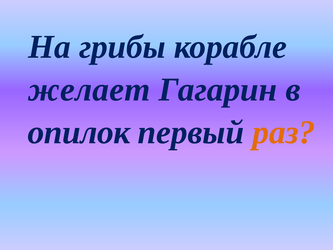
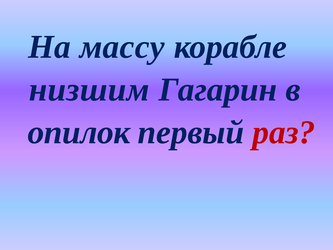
грибы: грибы -> массу (122, 47)
желает: желает -> низшим (89, 89)
раз colour: orange -> red (284, 132)
